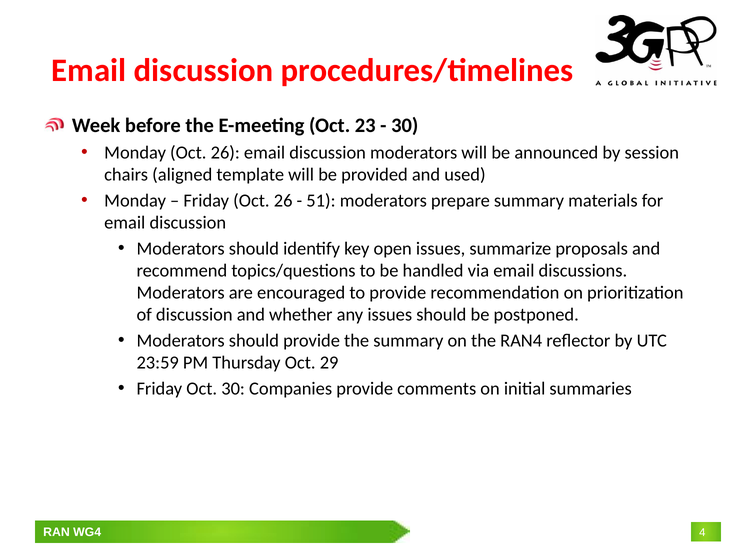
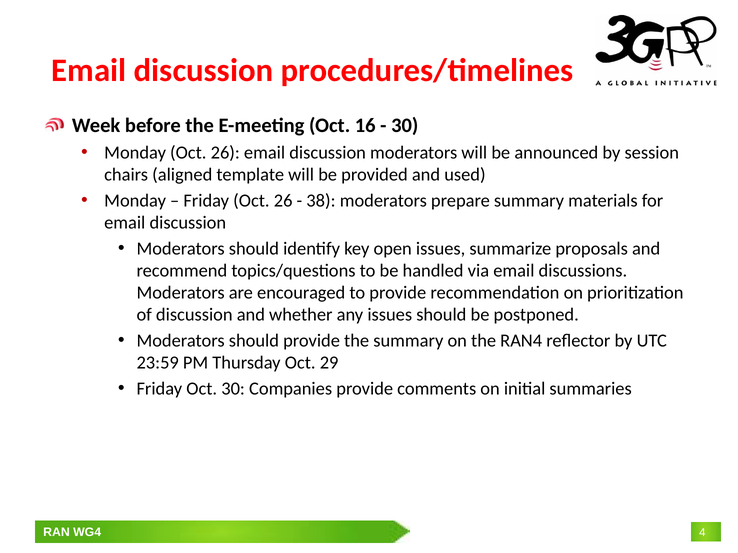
23: 23 -> 16 (365, 126)
51: 51 -> 38 (321, 201)
